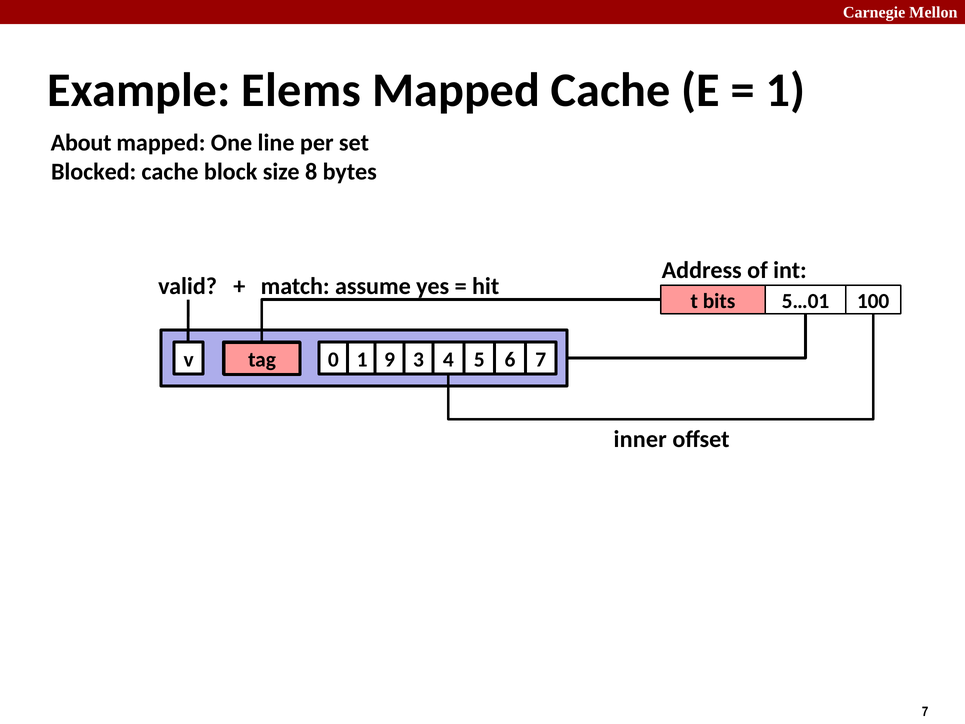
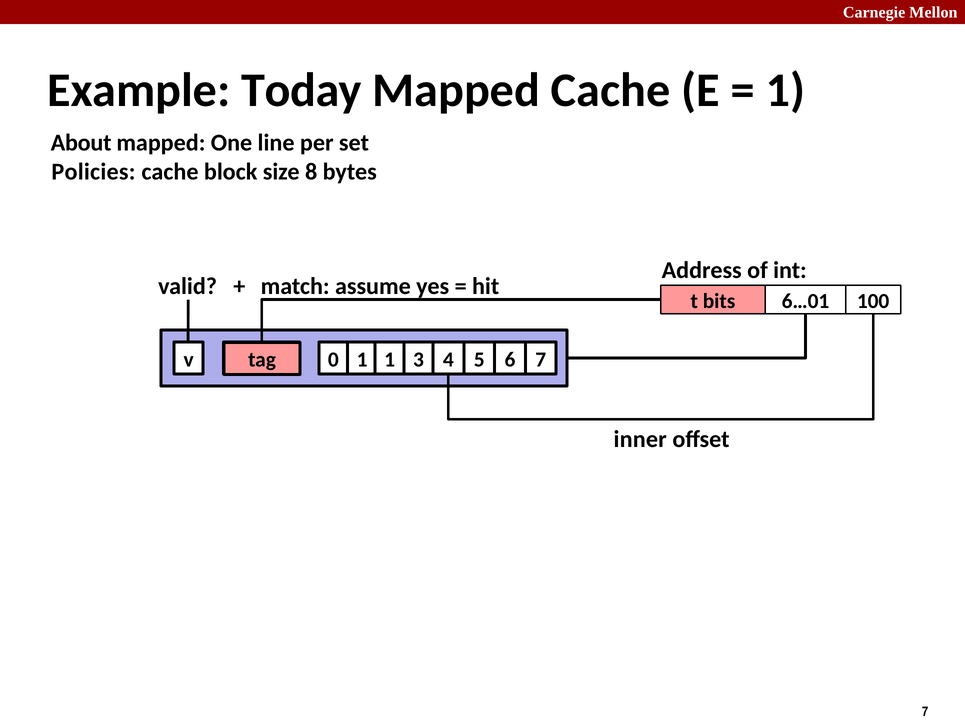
Elems: Elems -> Today (302, 91)
Blocked: Blocked -> Policies (93, 172)
5…01: 5…01 -> 6…01 (806, 301)
1 9: 9 -> 1 (390, 359)
